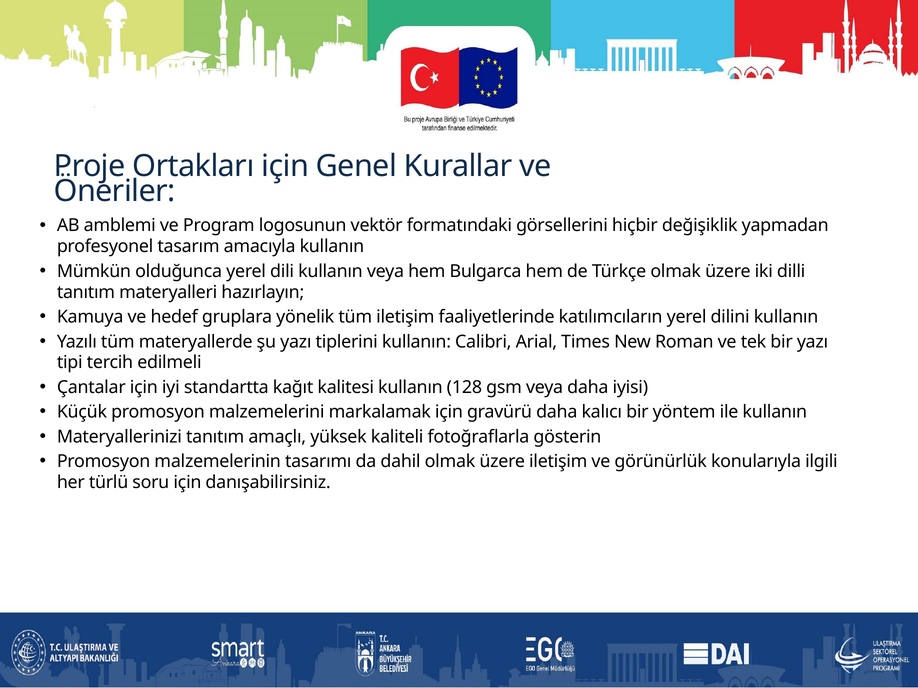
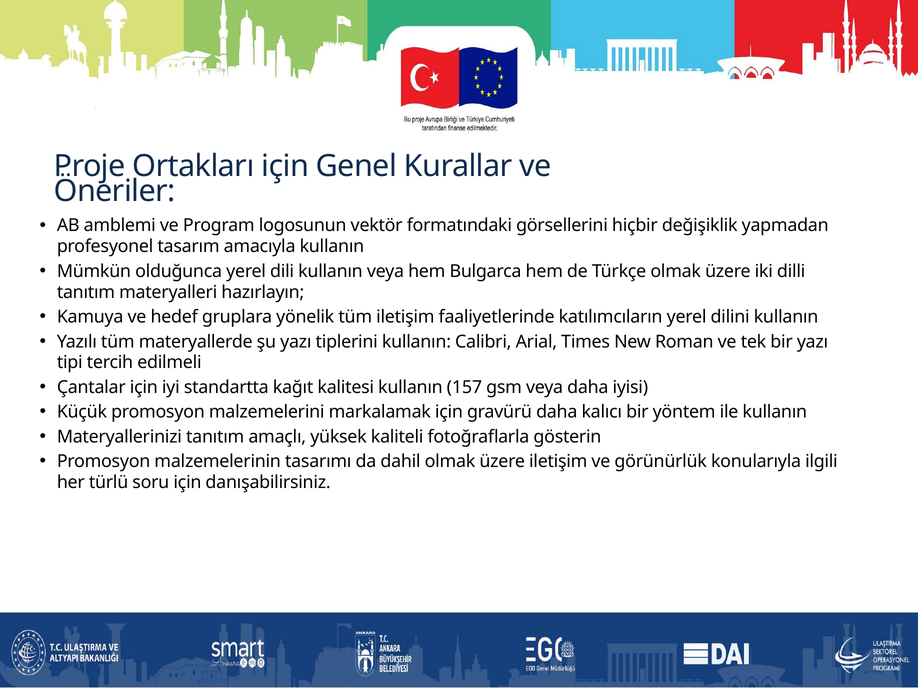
128: 128 -> 157 (464, 388)
